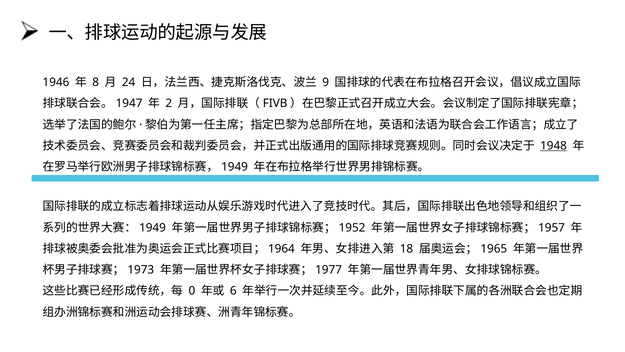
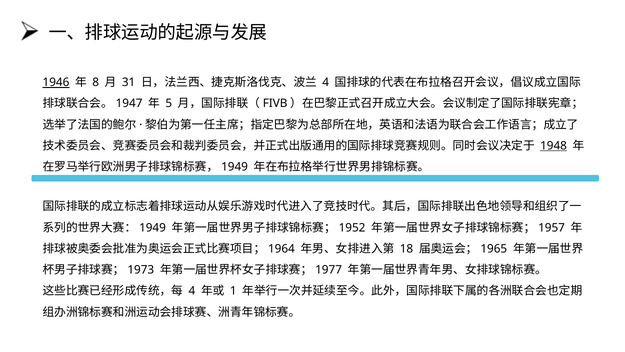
1946 underline: none -> present (56, 82)
24: 24 -> 31 (129, 82)
9: 9 -> 4 (326, 82)
2: 2 -> 5 (169, 103)
0: 0 -> 4 (192, 291)
6: 6 -> 1 (233, 291)
